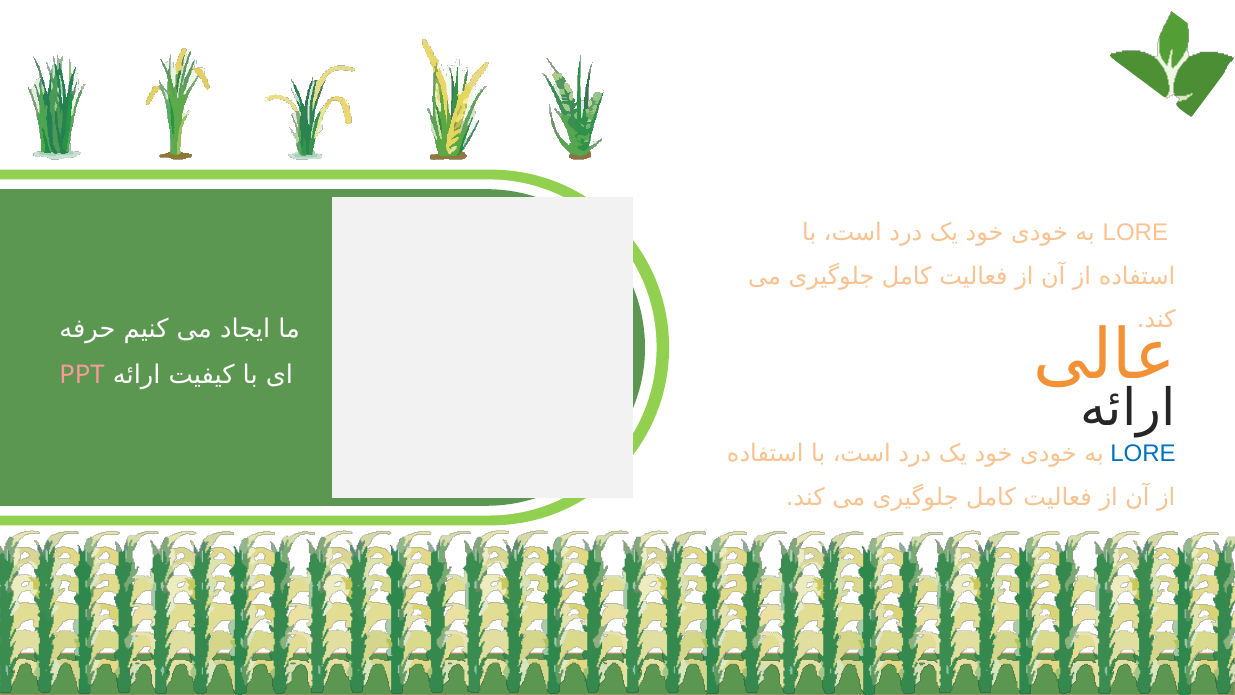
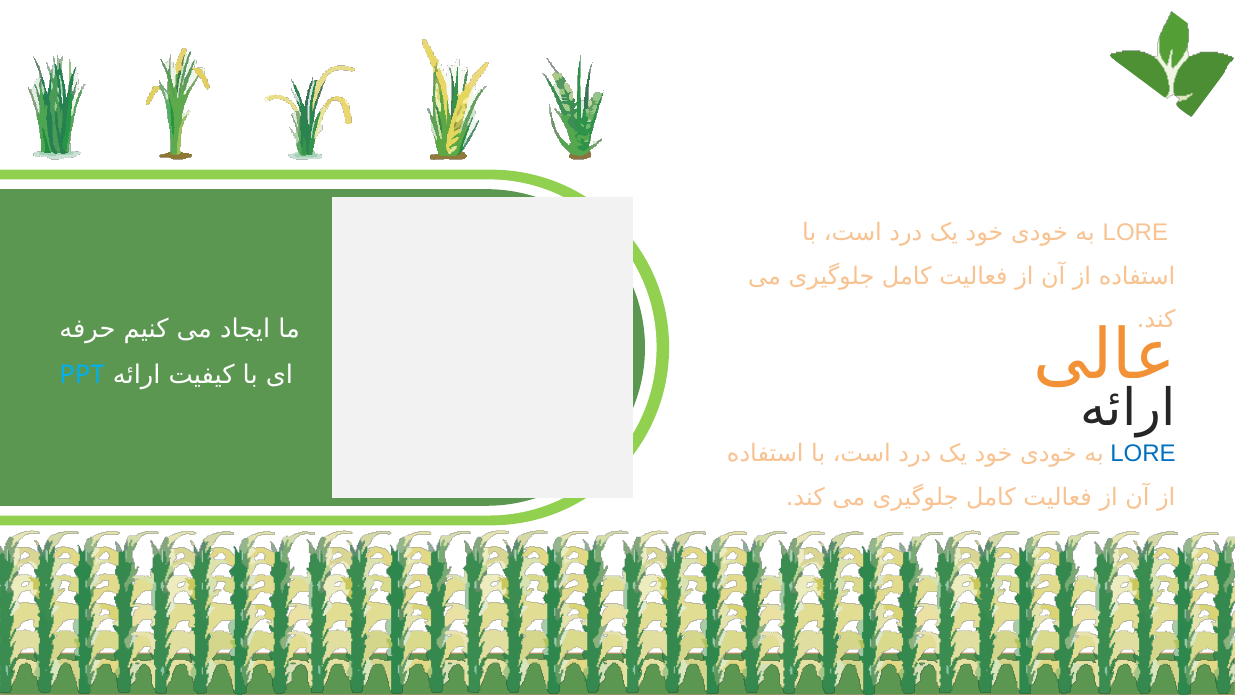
PPT colour: pink -> light blue (82, 375)
